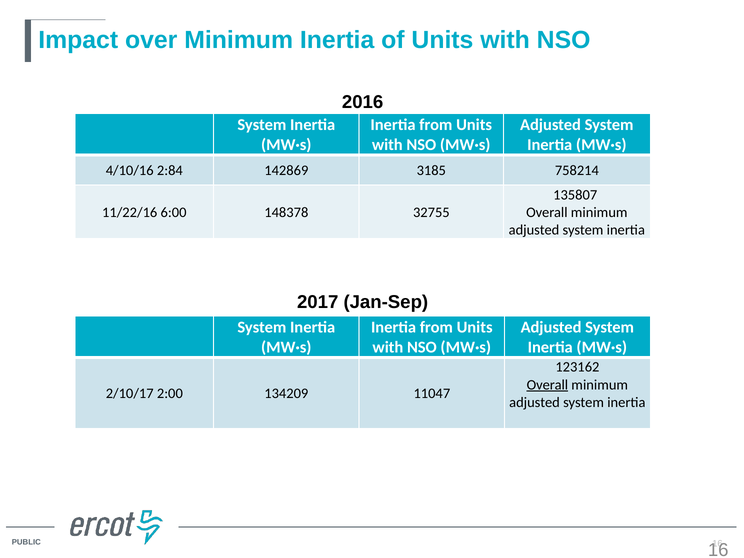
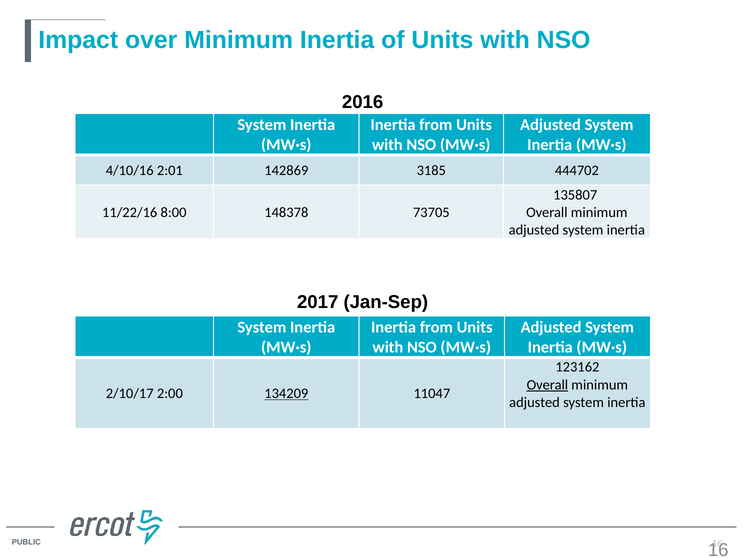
2:84: 2:84 -> 2:01 (170, 171)
758214: 758214 -> 444702 (577, 171)
6:00: 6:00 -> 8:00 (174, 212)
32755: 32755 -> 73705 (431, 212)
134209 underline: none -> present (286, 394)
